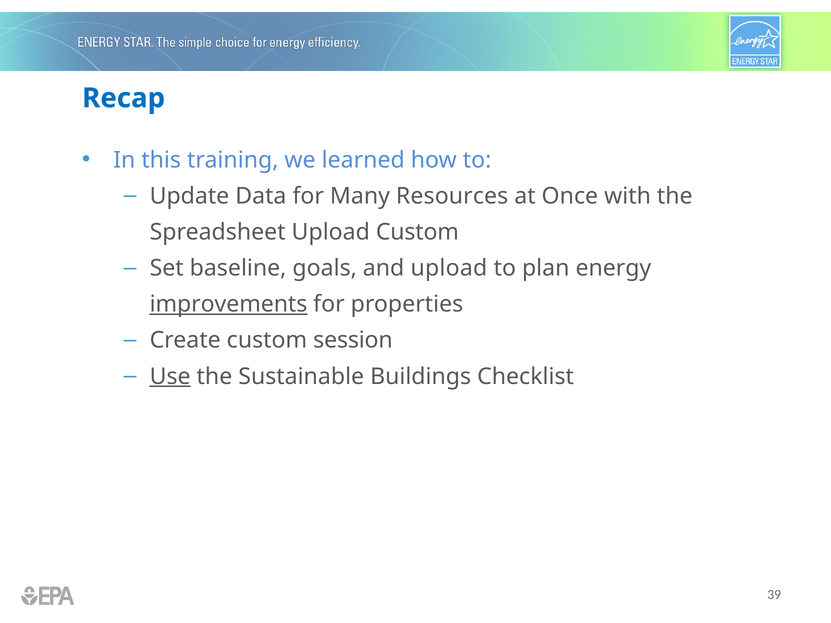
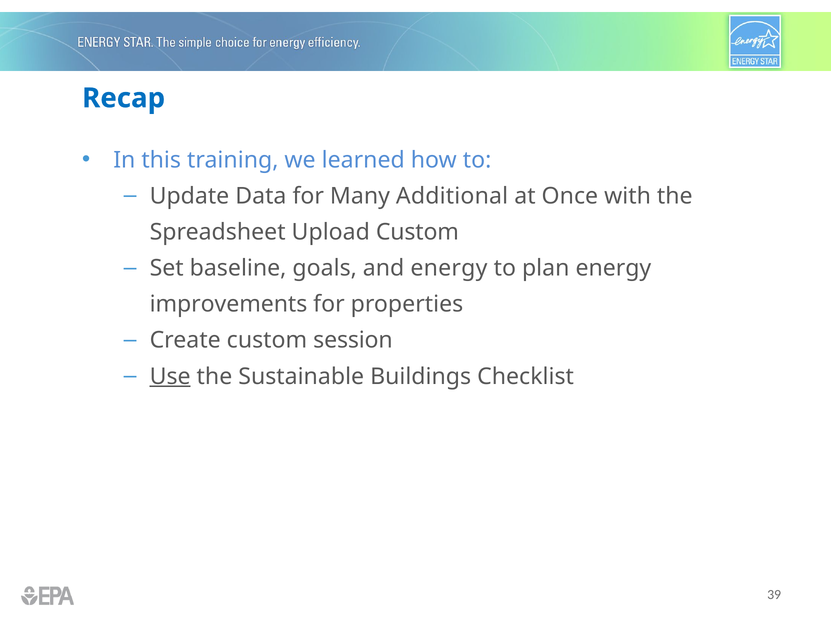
Resources: Resources -> Additional (452, 196)
and upload: upload -> energy (449, 268)
improvements underline: present -> none (228, 304)
